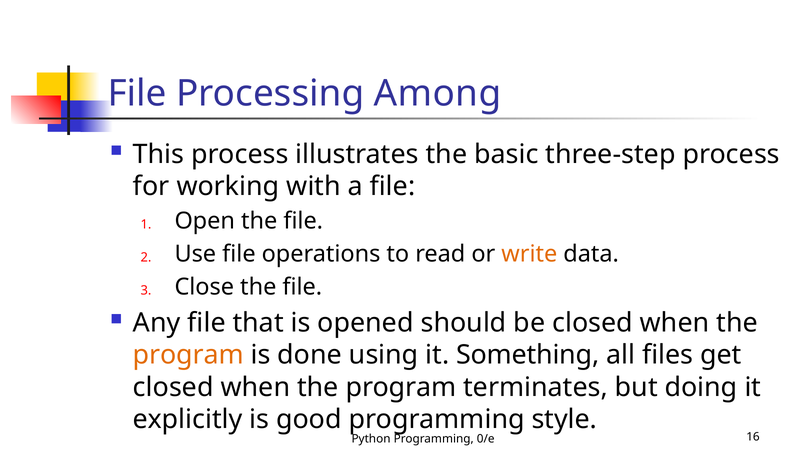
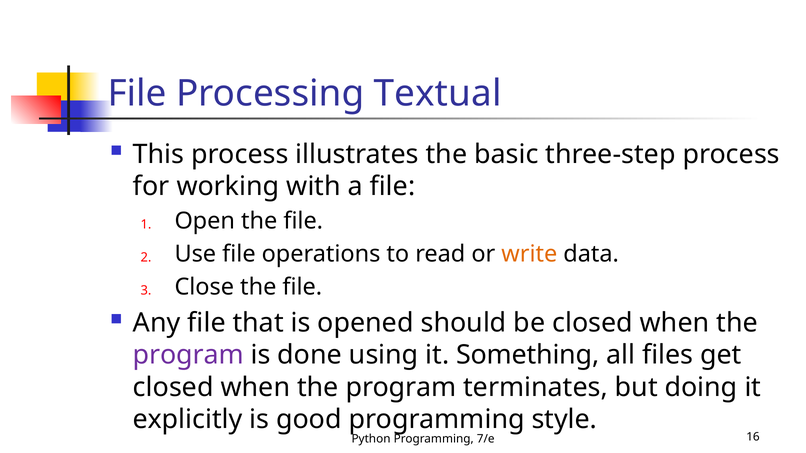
Among: Among -> Textual (438, 94)
program colour: orange -> purple (188, 355)
0/e: 0/e -> 7/e (486, 439)
